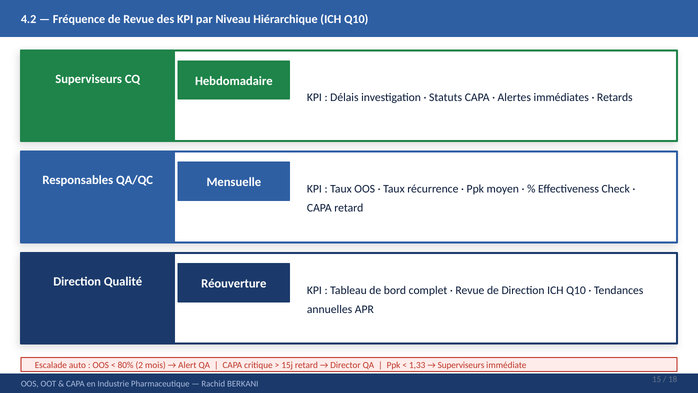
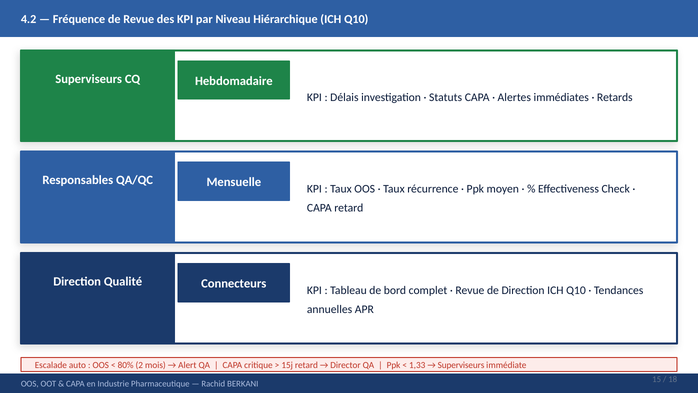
Réouverture: Réouverture -> Connecteurs (234, 283)
